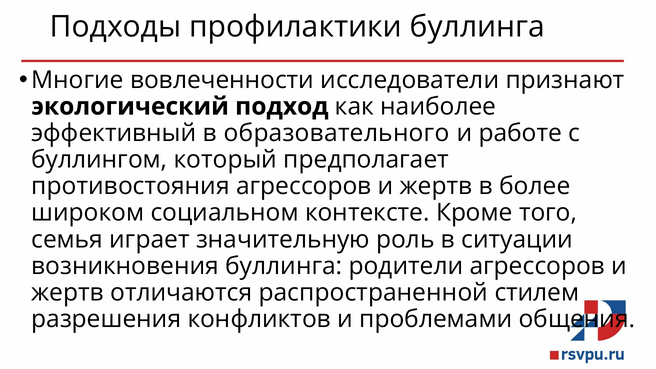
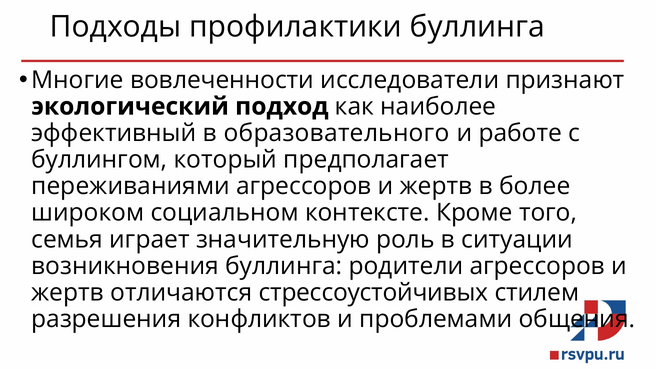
противостояния: противостояния -> переживаниями (131, 186)
распространенной: распространенной -> стрессоустойчивых (373, 293)
